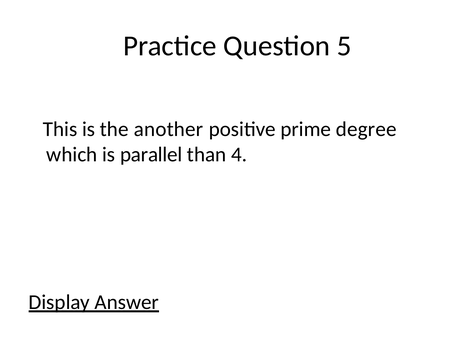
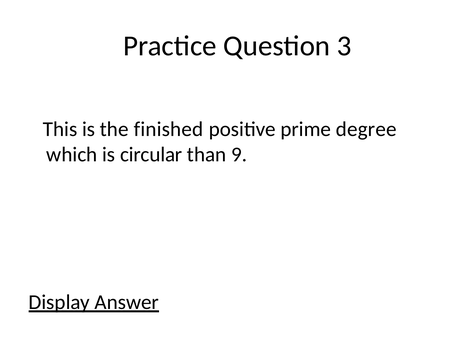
5: 5 -> 3 (344, 46)
another: another -> finished (169, 129)
parallel: parallel -> circular (151, 155)
4: 4 -> 9 (239, 155)
